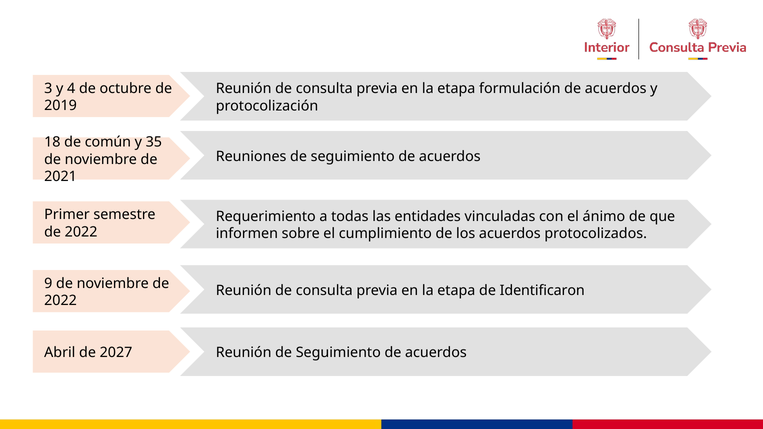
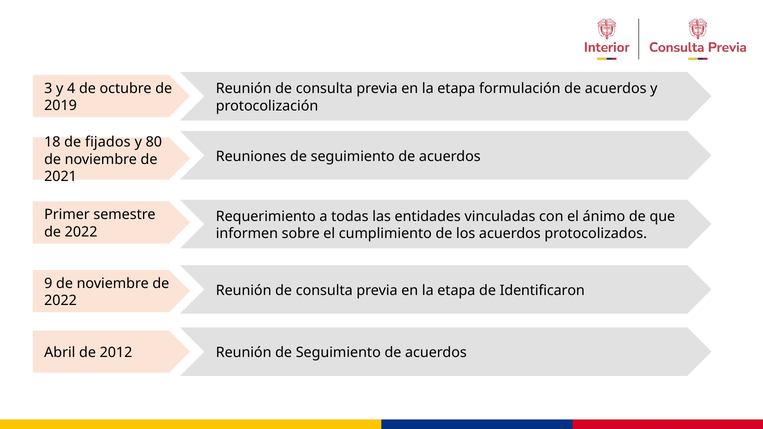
común: común -> fijados (108, 142)
35: 35 -> 80 (154, 142)
2027: 2027 -> 2012 (116, 353)
